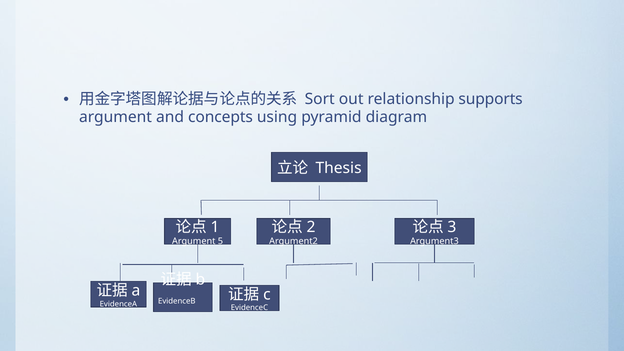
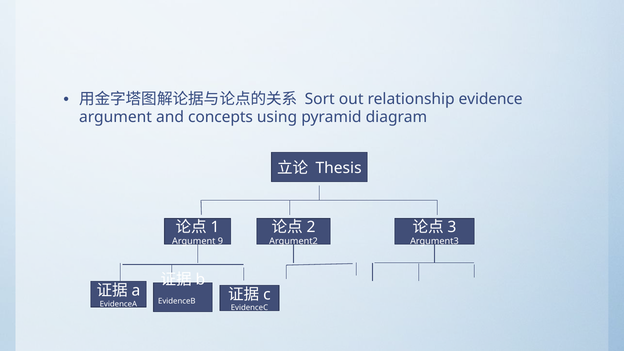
supports: supports -> evidence (491, 99)
5: 5 -> 9 (220, 241)
